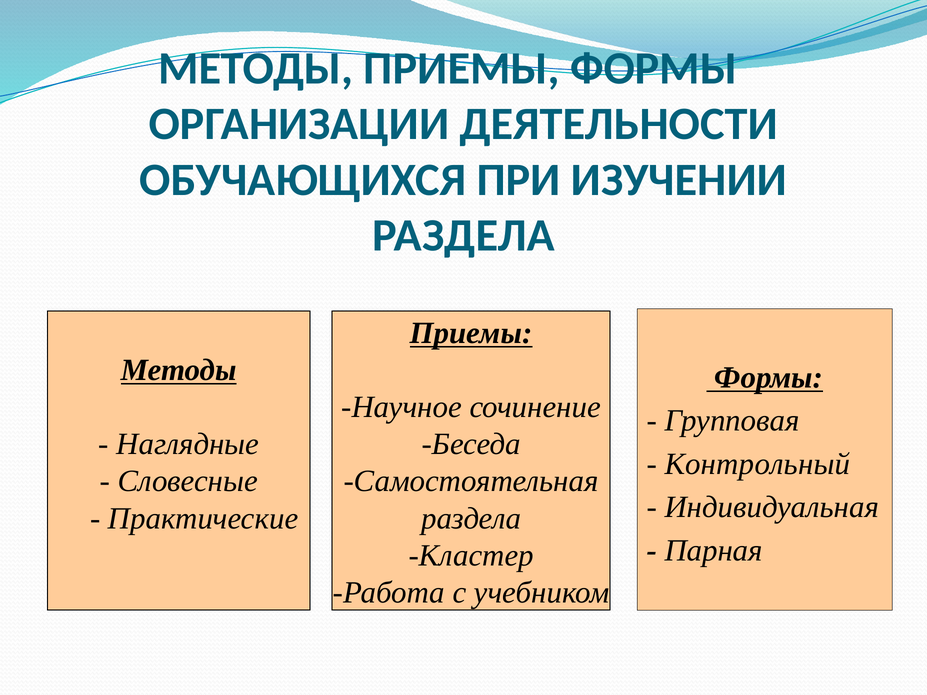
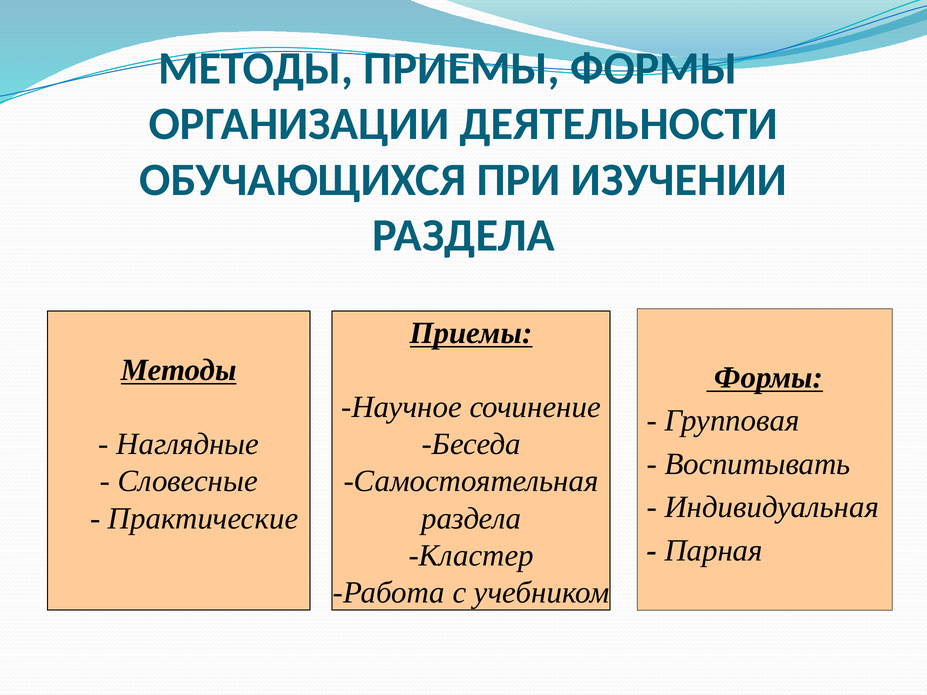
Контрольный: Контрольный -> Воспитывать (758, 464)
